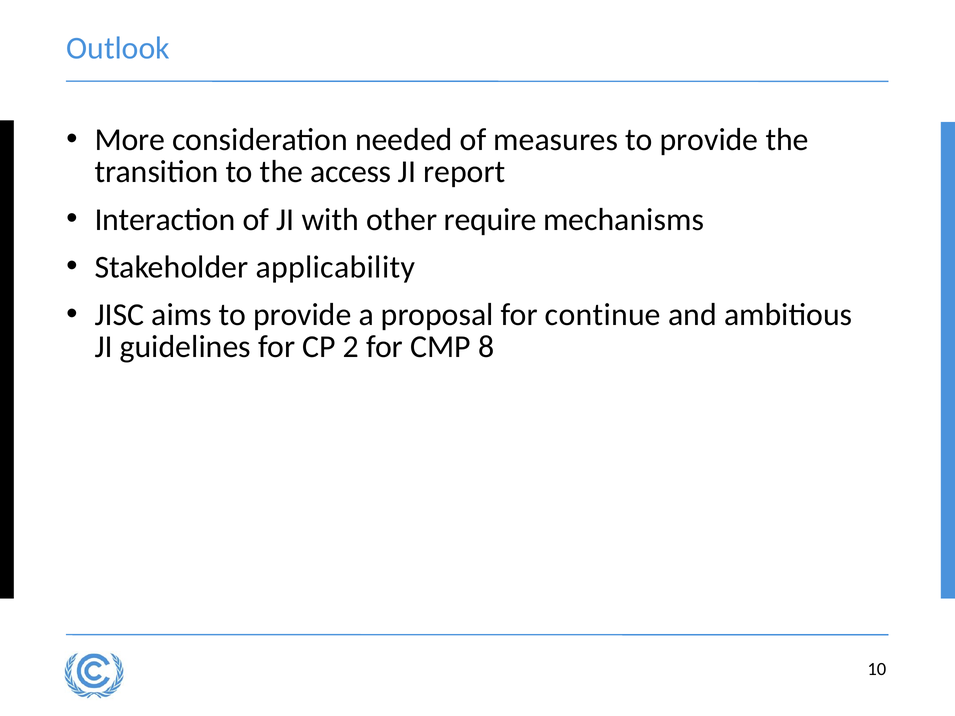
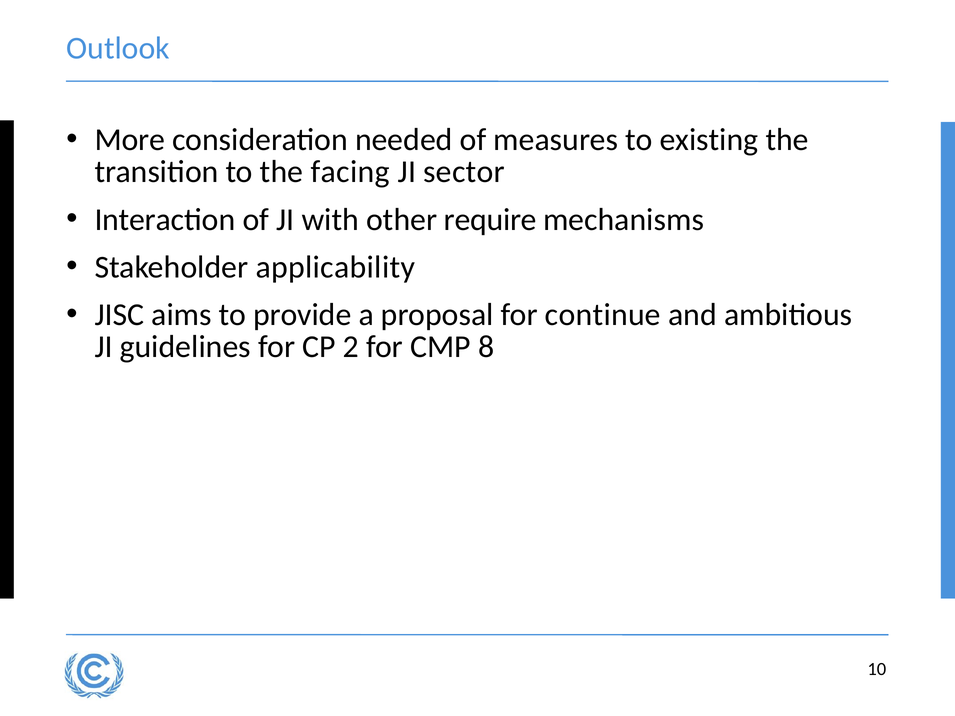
measures to provide: provide -> existing (709, 140)
access: access -> facing (350, 172)
report: report -> sector (464, 172)
